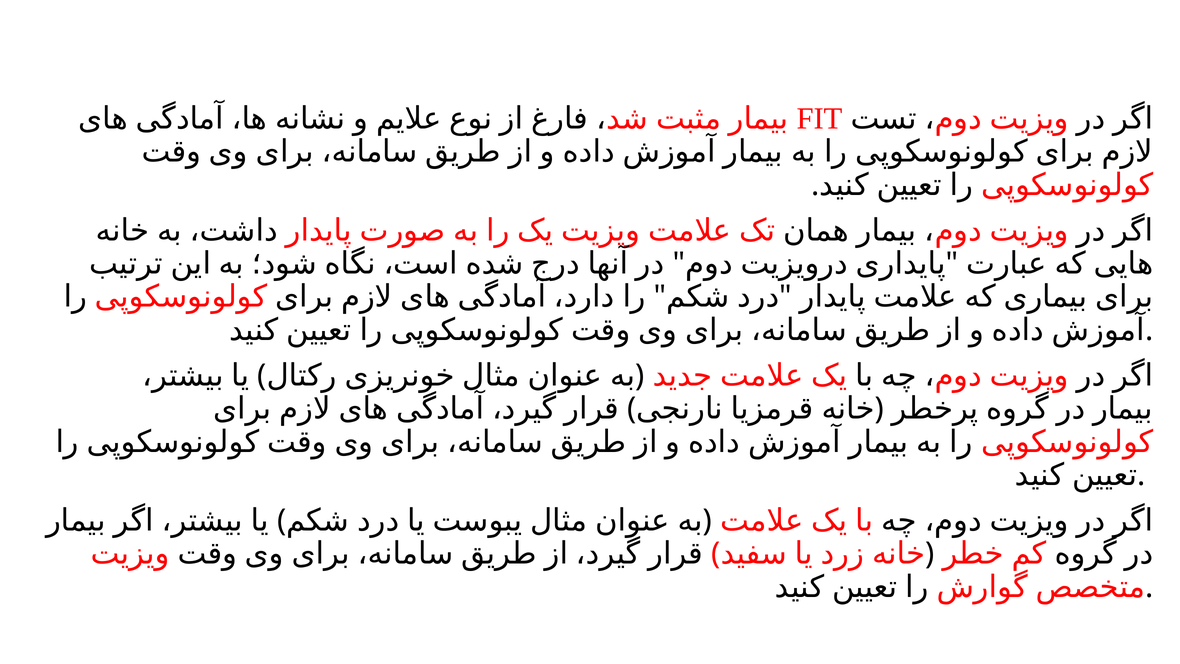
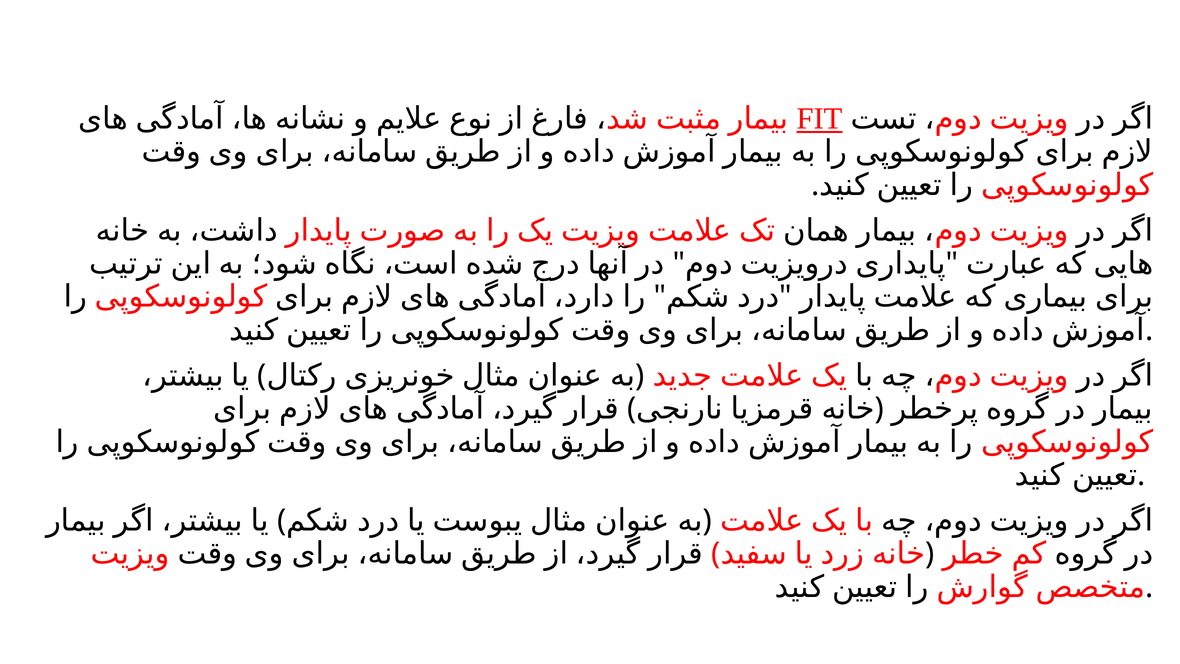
FIT underline: none -> present (820, 119)
